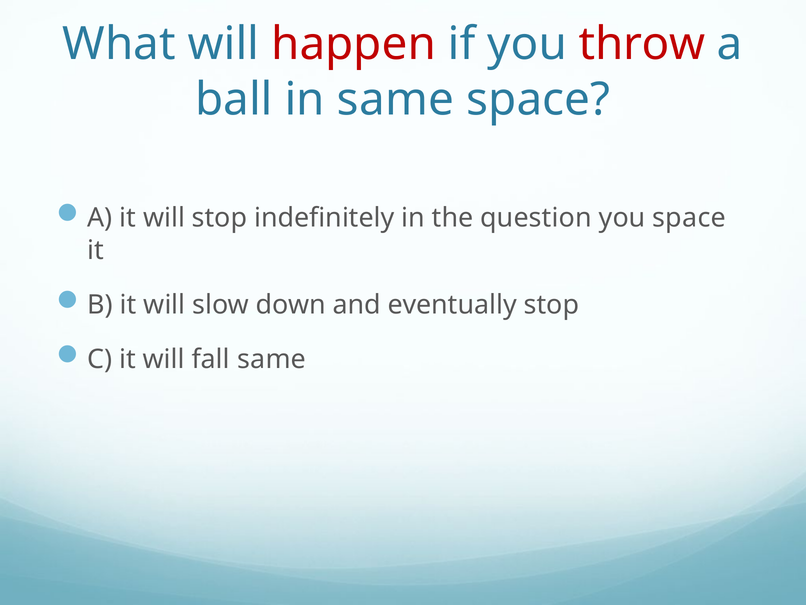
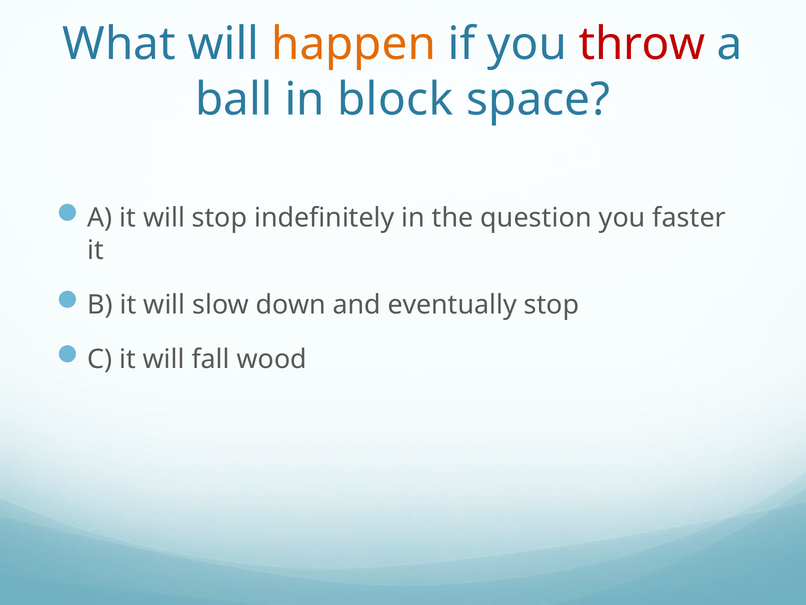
happen colour: red -> orange (354, 44)
in same: same -> block (395, 99)
you space: space -> faster (689, 218)
fall same: same -> wood (272, 359)
